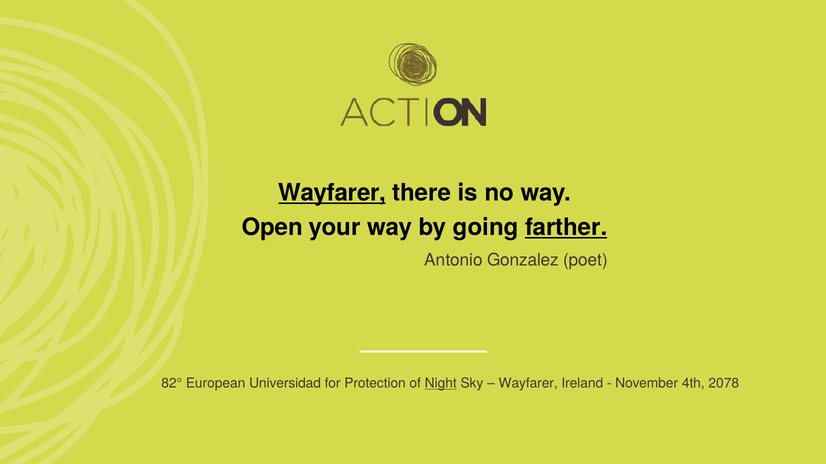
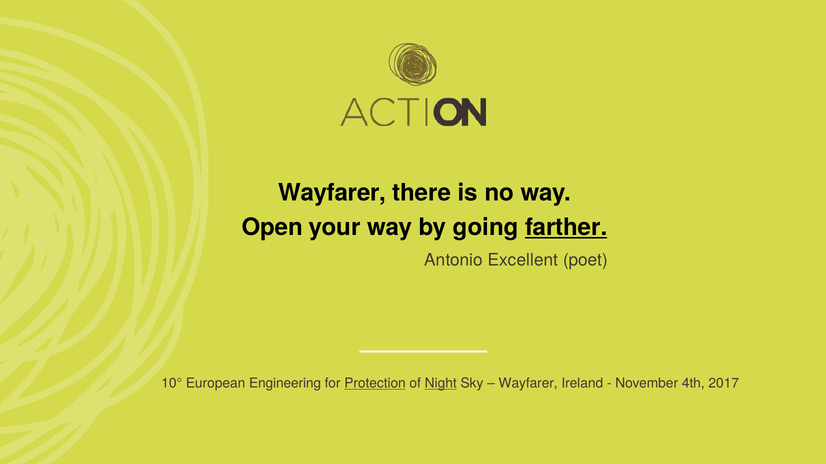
Wayfarer underline: present -> none (332, 193)
Gonzalez: Gonzalez -> Excellent (523, 261)
82°: 82° -> 10° (172, 384)
Universidad: Universidad -> Engineering (285, 384)
Protection underline: none -> present (375, 384)
2078: 2078 -> 2017 (724, 384)
